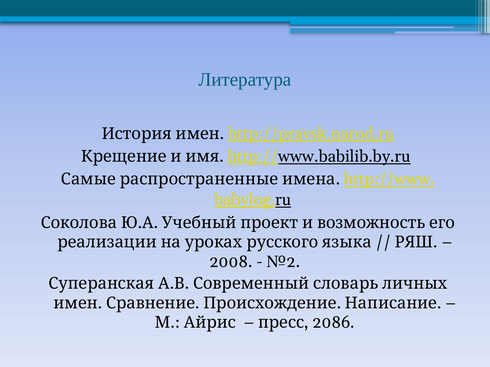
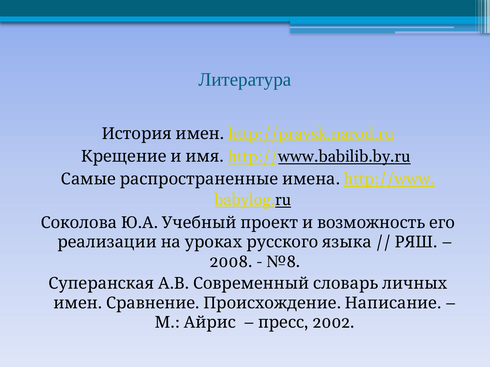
№2: №2 -> №8 (283, 262)
2086: 2086 -> 2002 (334, 323)
